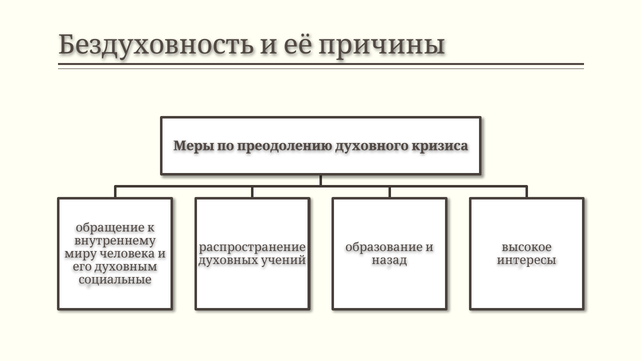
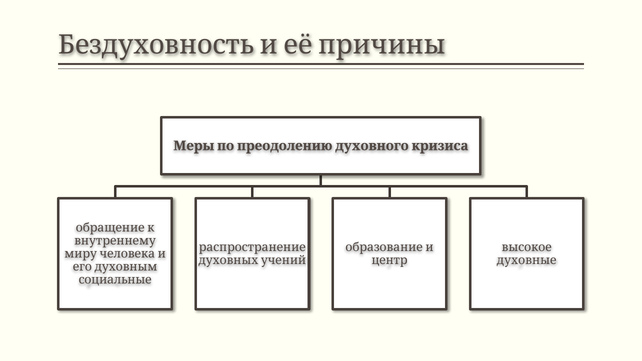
назад: назад -> центр (390, 260)
интересы: интересы -> духовные (527, 260)
